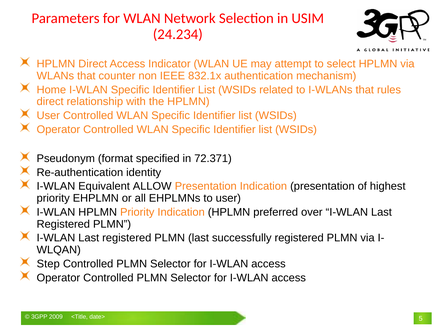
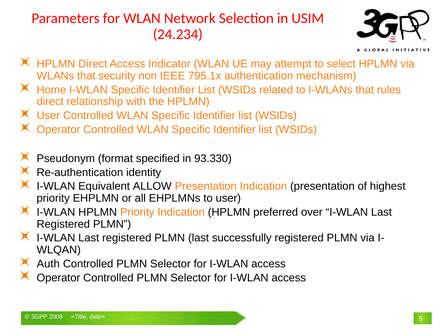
counter: counter -> security (117, 76)
832.1x: 832.1x -> 795.1x (205, 76)
72.371: 72.371 -> 93.330 (213, 159)
Step: Step -> Auth (48, 264)
